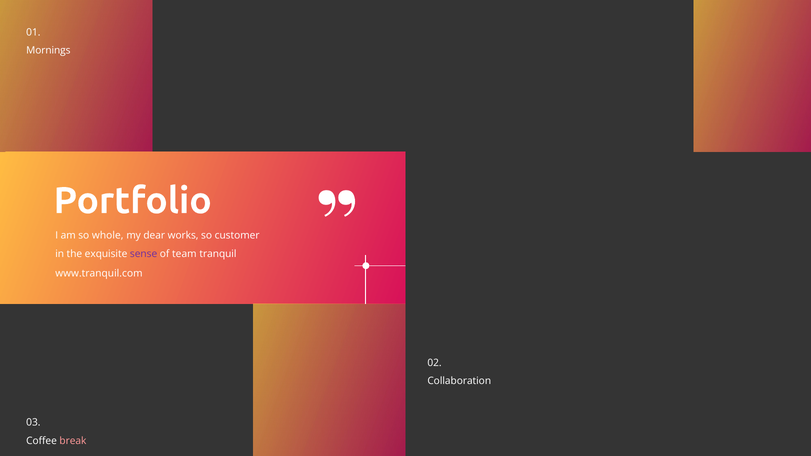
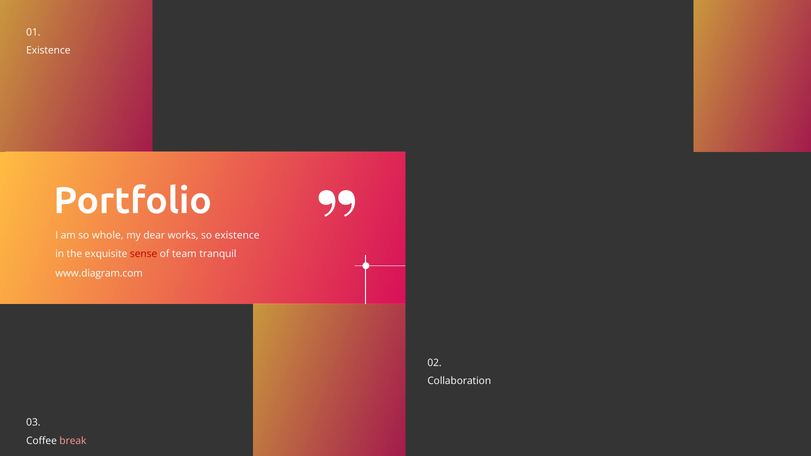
Mornings: Mornings -> Existence (48, 50)
so customer: customer -> existence (237, 236)
sense colour: purple -> red (144, 254)
www.tranquil.com: www.tranquil.com -> www.diagram.com (99, 273)
